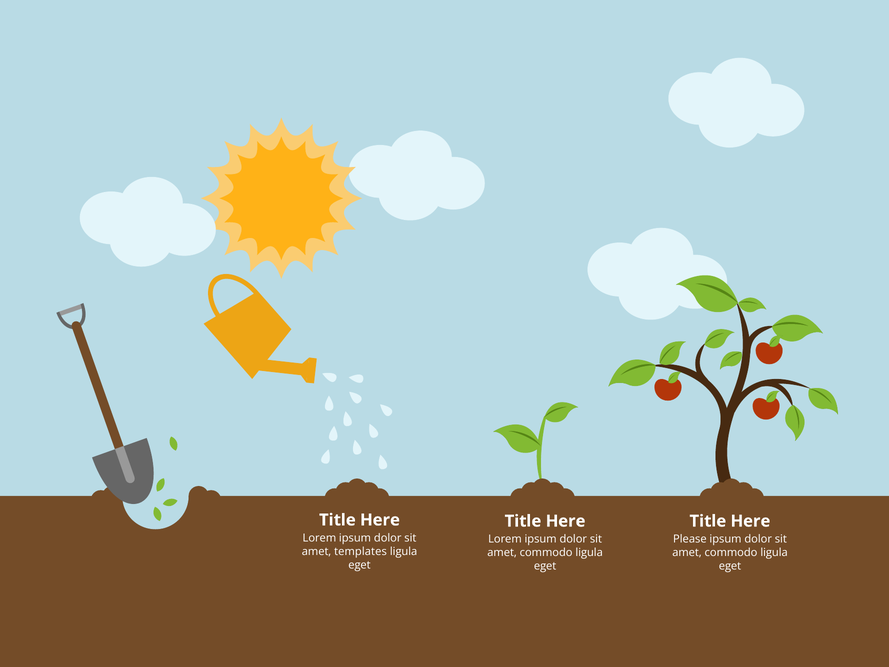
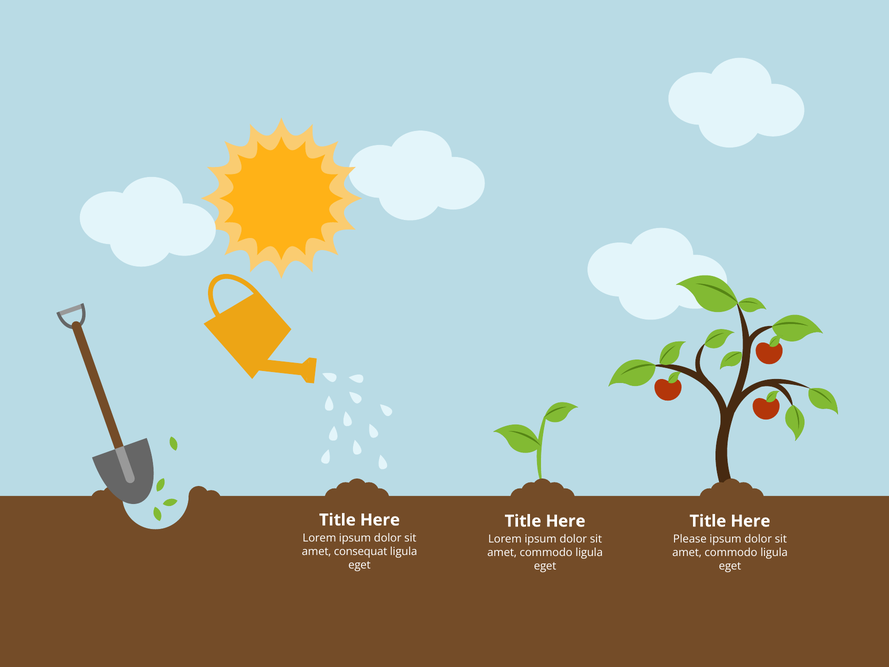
templates: templates -> consequat (361, 551)
